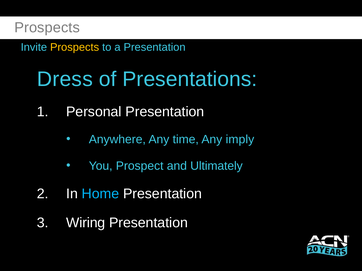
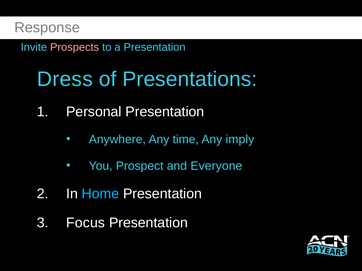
Prospects: Prospects -> Response (47, 28)
Prospects colour: yellow -> pink (75, 47)
Ultimately: Ultimately -> Everyone (216, 166)
Wiring: Wiring -> Focus (86, 223)
